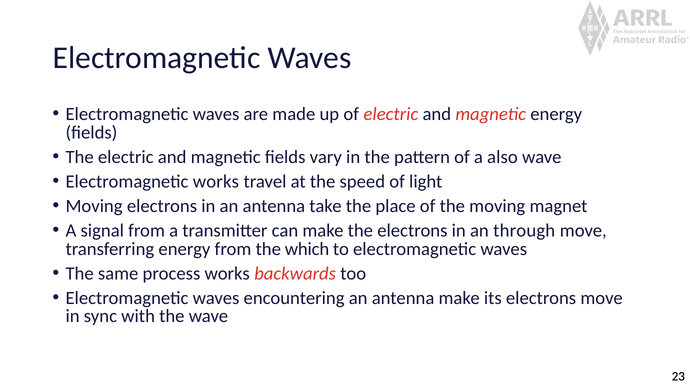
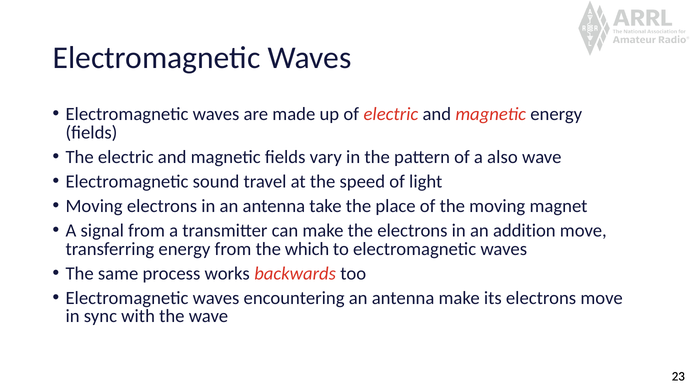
Electromagnetic works: works -> sound (216, 182)
through: through -> addition (524, 231)
